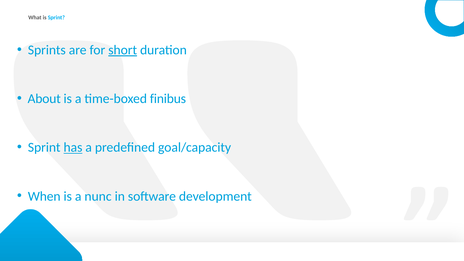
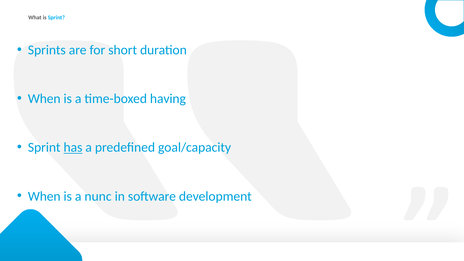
short underline: present -> none (123, 50)
About: About -> When (44, 99)
finibus: finibus -> having (168, 99)
